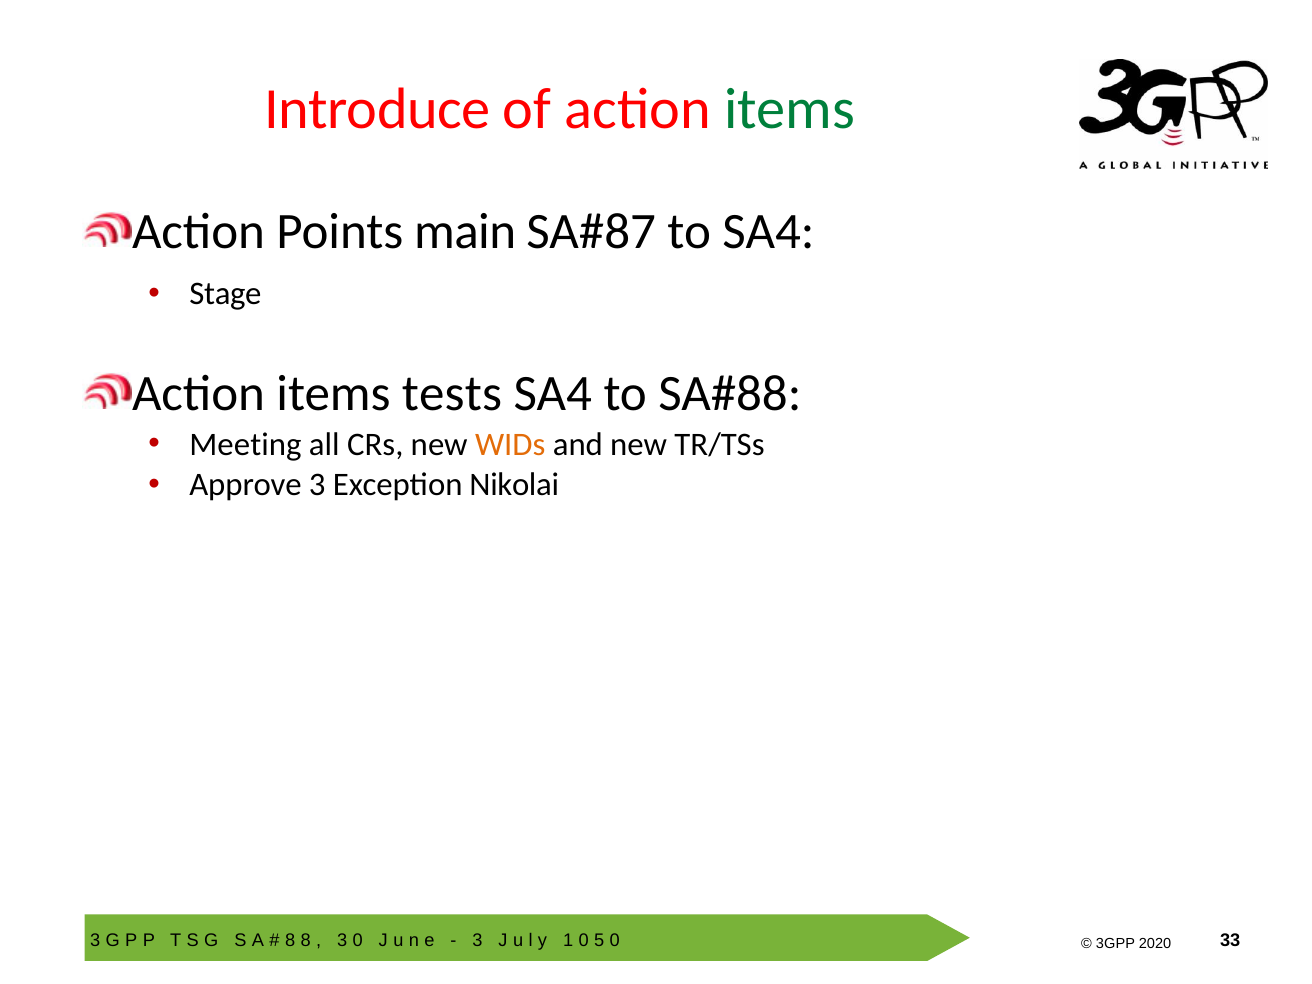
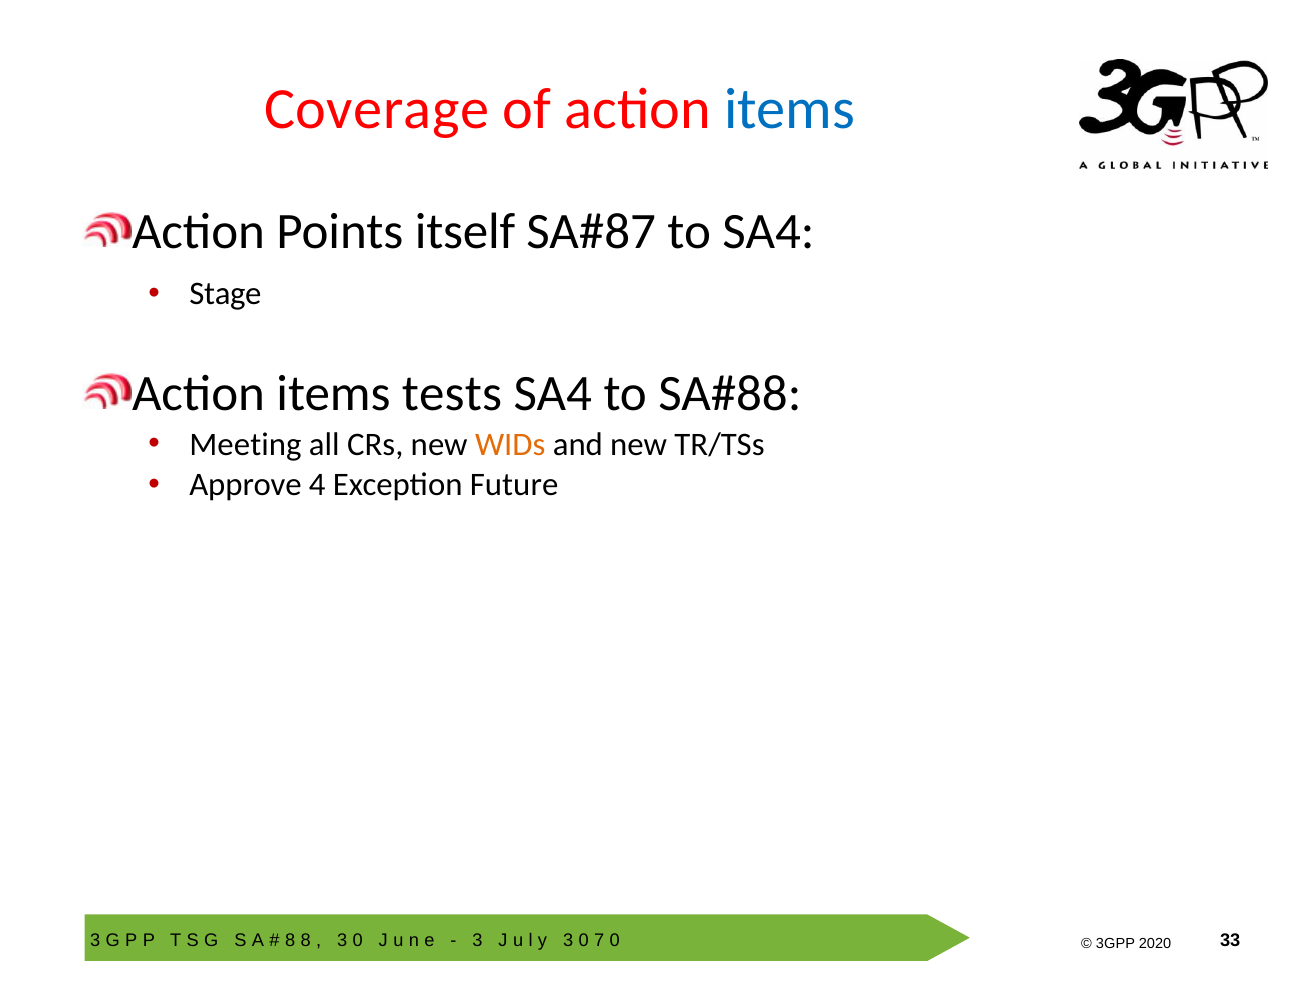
Introduce: Introduce -> Coverage (377, 110)
items colour: green -> blue (790, 110)
main: main -> itself (465, 232)
Approve 3: 3 -> 4 (317, 485)
Nikolai: Nikolai -> Future (514, 485)
1: 1 -> 3 (568, 941)
5: 5 -> 7 (599, 941)
